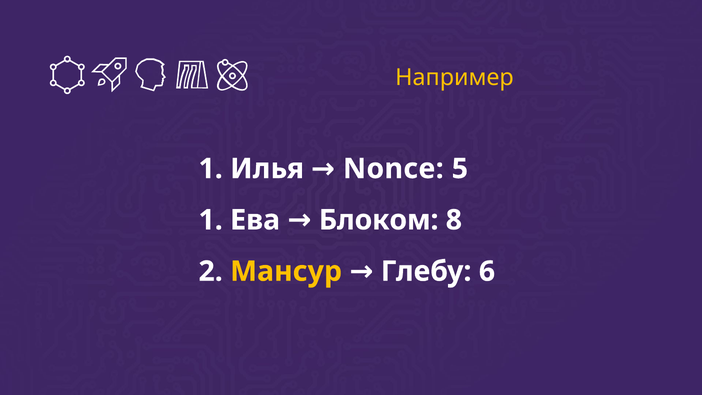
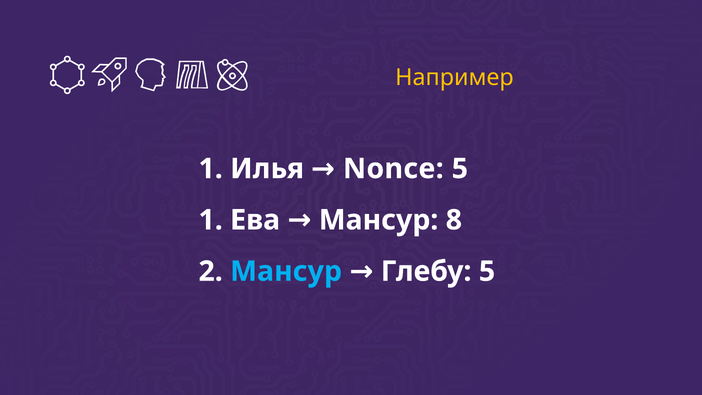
Ева Блоком: Блоком -> Мансур (379, 220)
Мансур colour: yellow -> light blue (286, 271)
Глебу 6: 6 -> 5 (487, 271)
